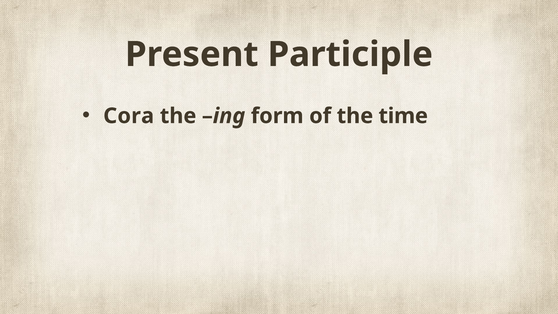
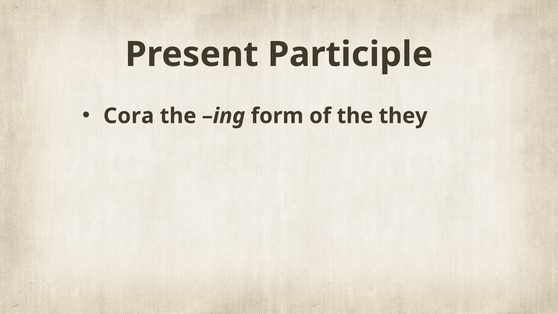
time: time -> they (403, 116)
